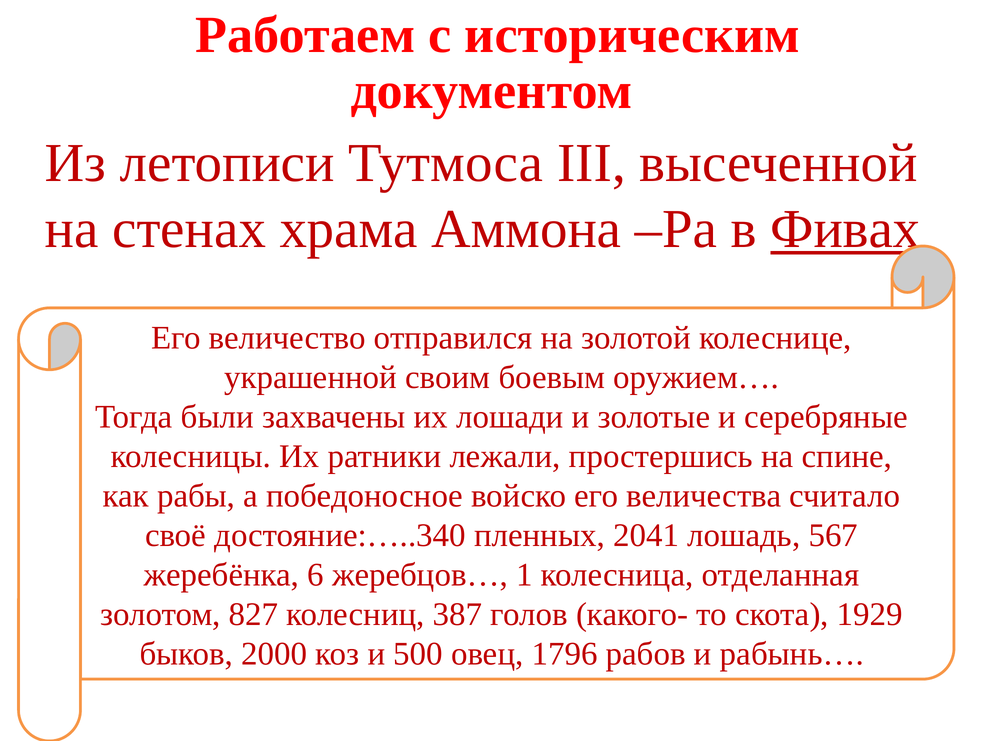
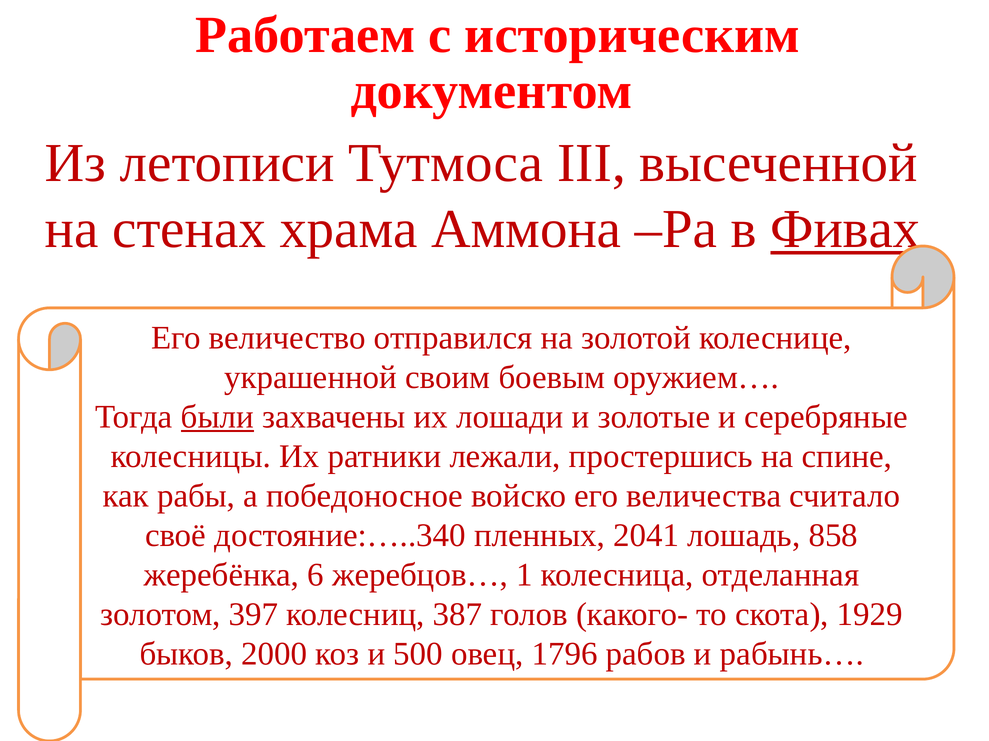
были underline: none -> present (217, 417)
567: 567 -> 858 (833, 536)
827: 827 -> 397 (254, 615)
